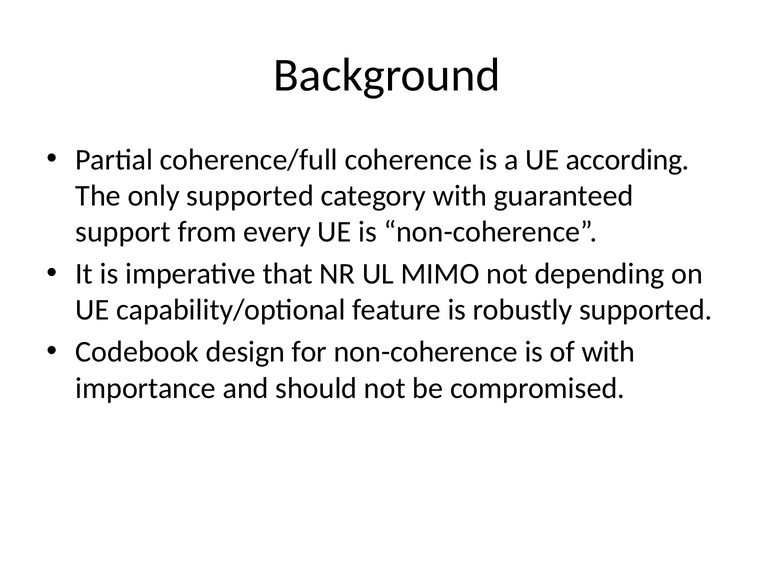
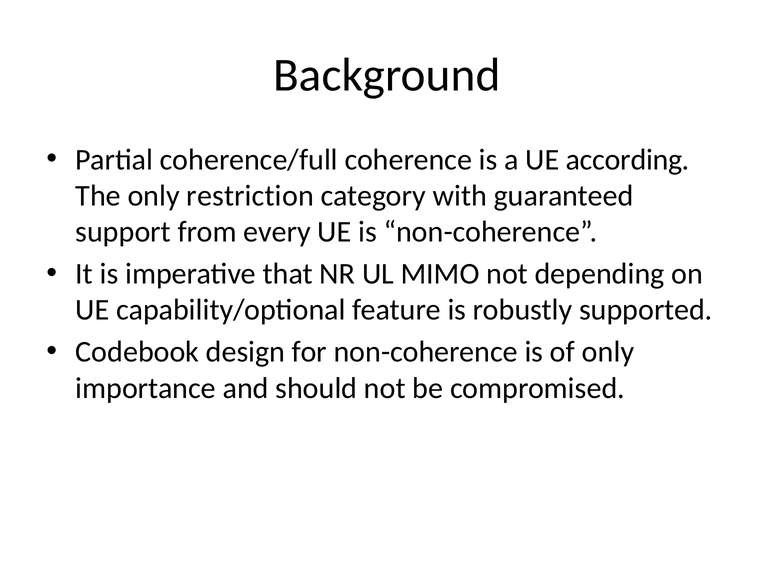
only supported: supported -> restriction (250, 195)
of with: with -> only (608, 352)
